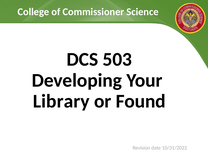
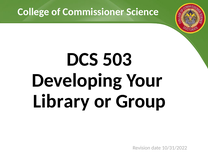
Found: Found -> Group (141, 101)
